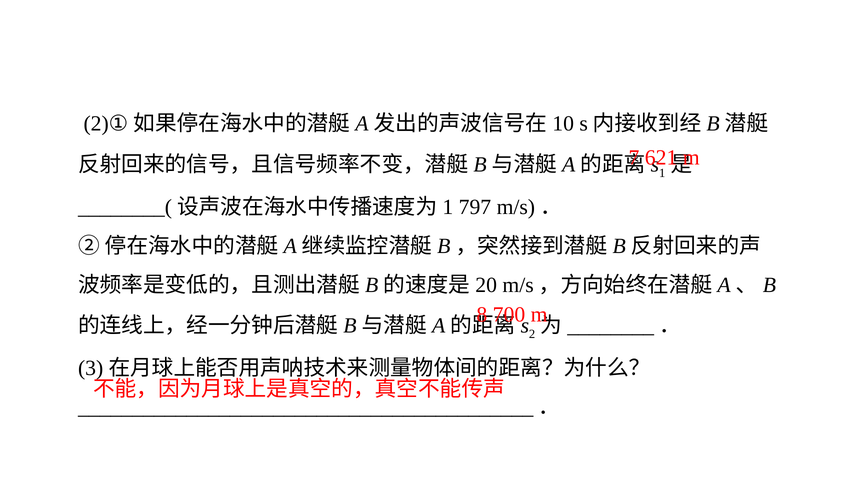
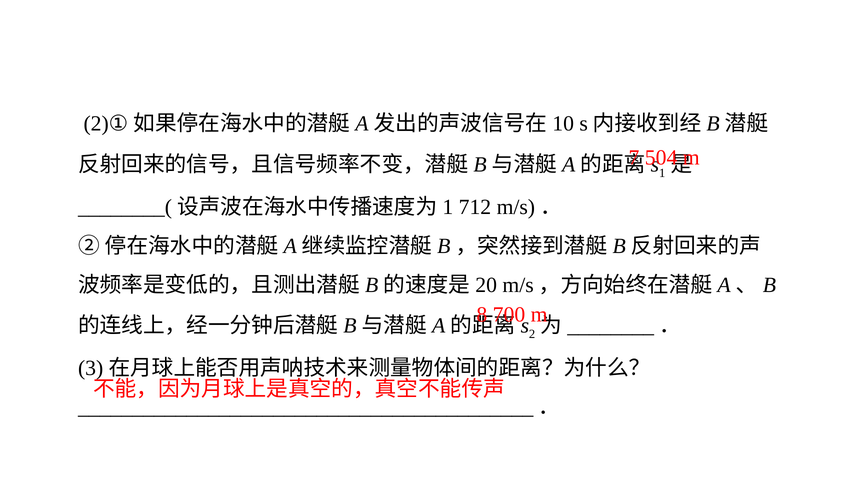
621: 621 -> 504 (661, 158)
797: 797 -> 712 (475, 207)
